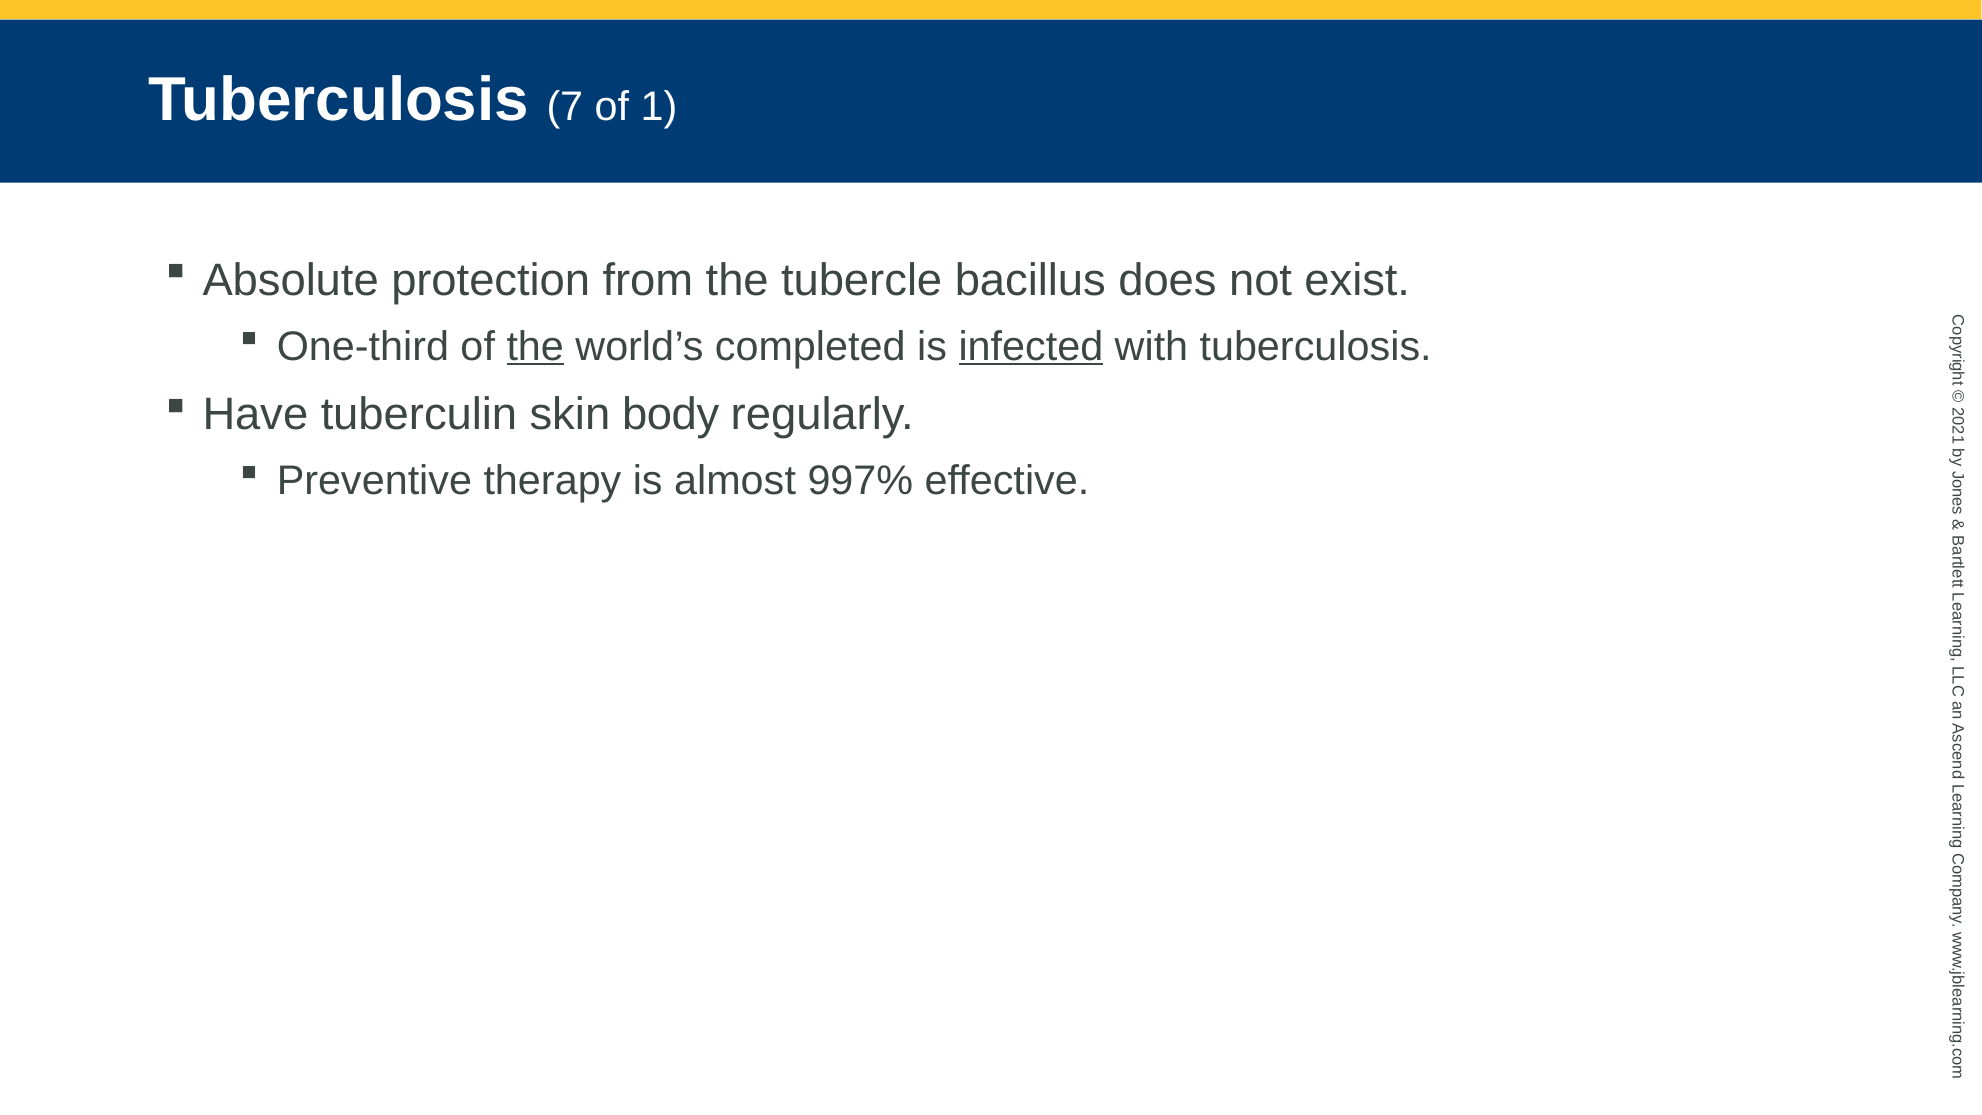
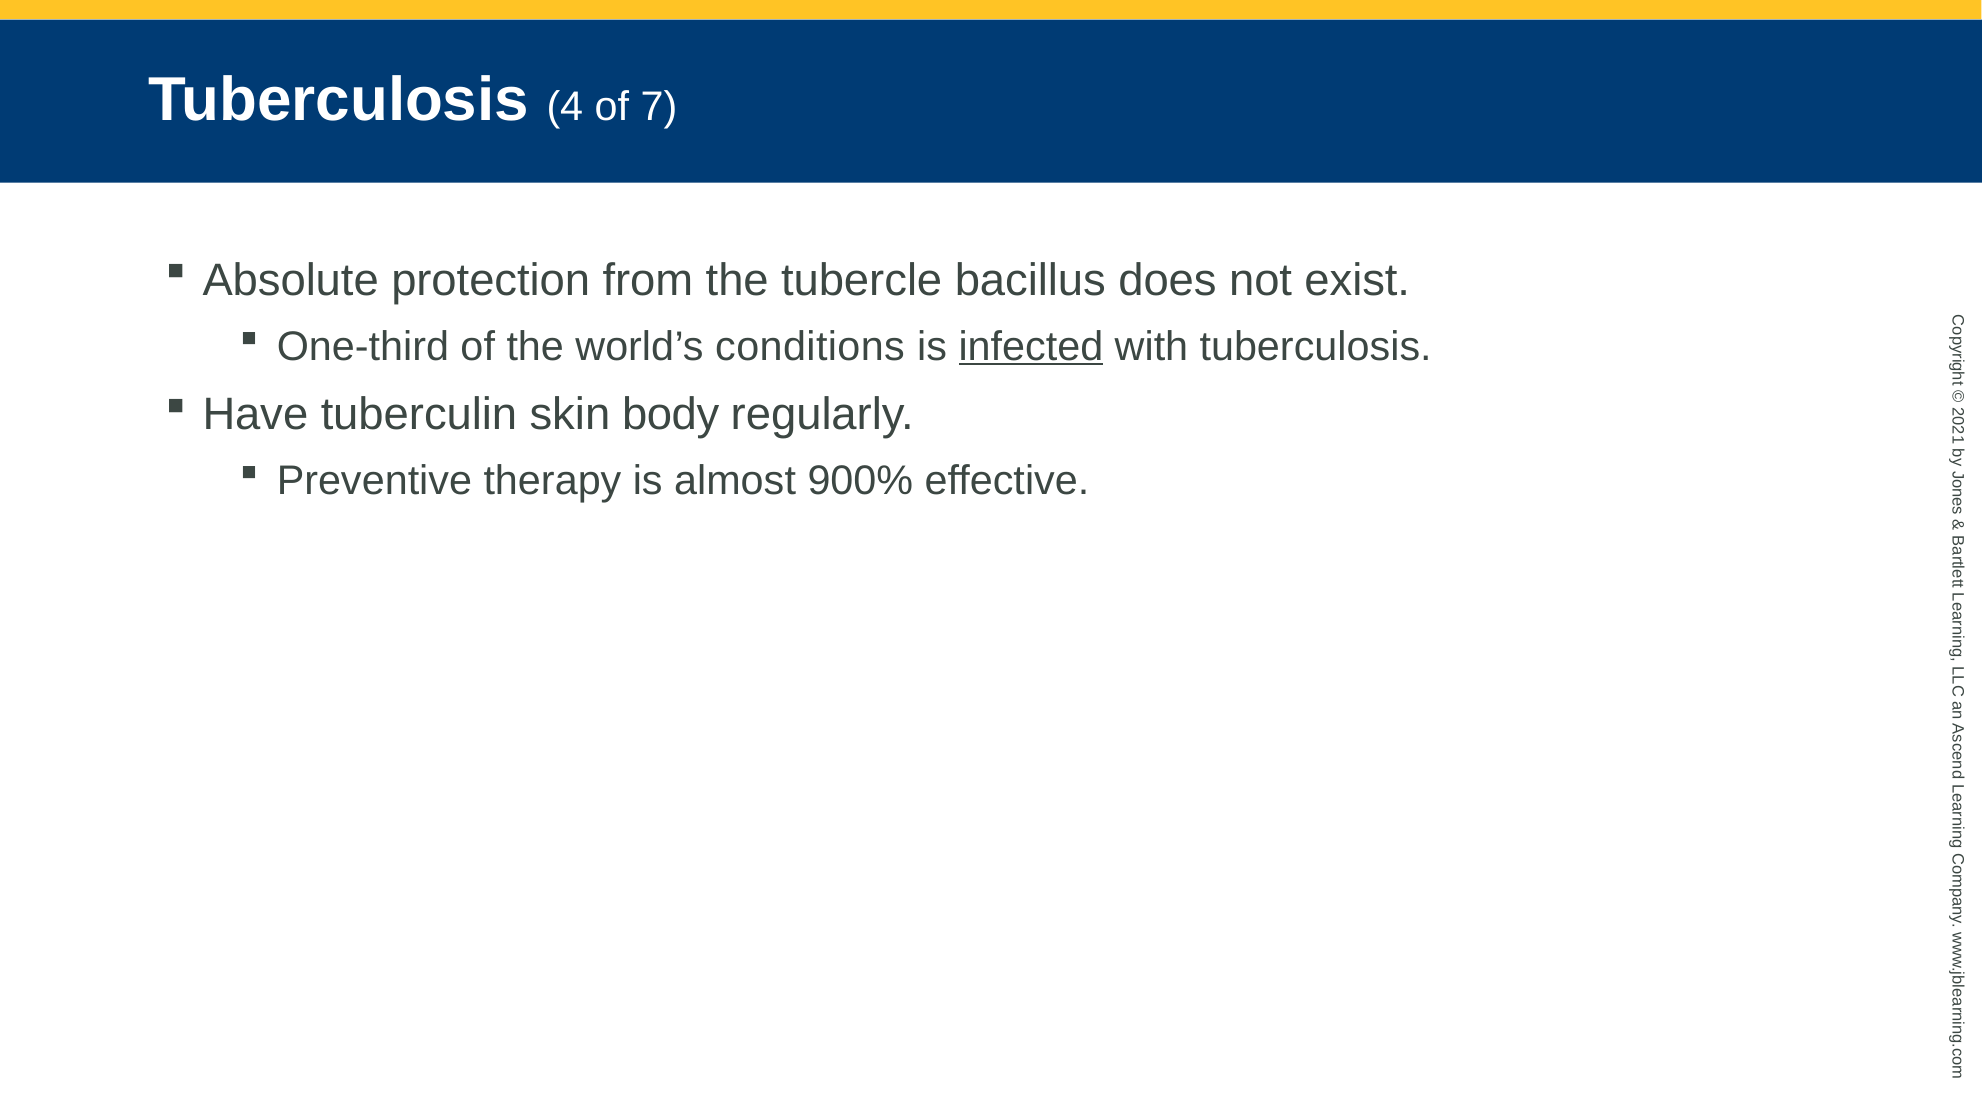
7: 7 -> 4 (565, 106)
of 1: 1 -> 7 (659, 106)
the underline: present -> none (535, 346)
completed: completed -> conditions (810, 346)
997%: 997% -> 900% (860, 481)
